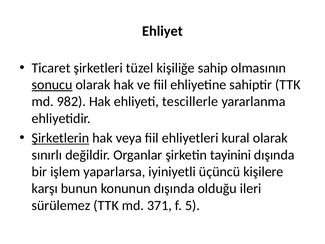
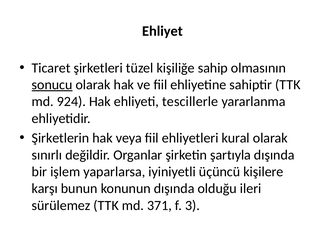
982: 982 -> 924 (71, 101)
Şirketlerin underline: present -> none (60, 138)
tayinini: tayinini -> şartıyla (231, 155)
5: 5 -> 3 (192, 205)
